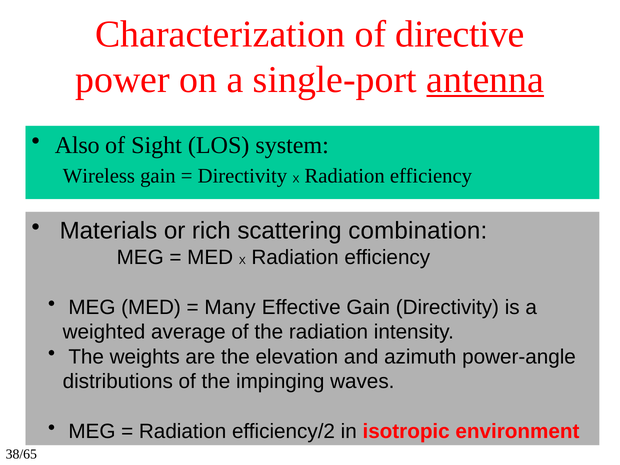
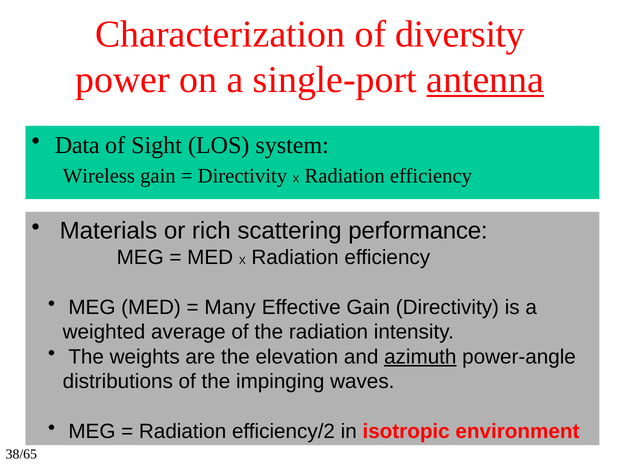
directive: directive -> diversity (460, 34)
Also: Also -> Data (77, 145)
combination: combination -> performance (418, 231)
azimuth underline: none -> present (420, 357)
